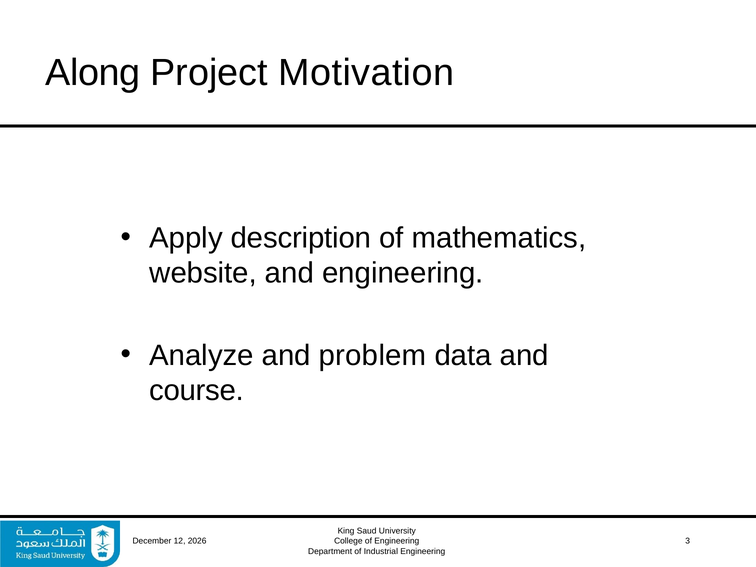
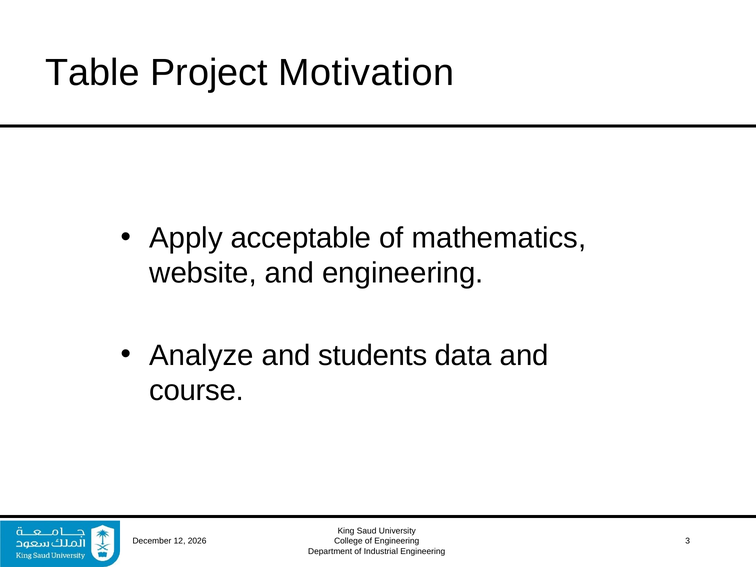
Along: Along -> Table (93, 73)
description: description -> acceptable (301, 238)
problem: problem -> students (373, 355)
